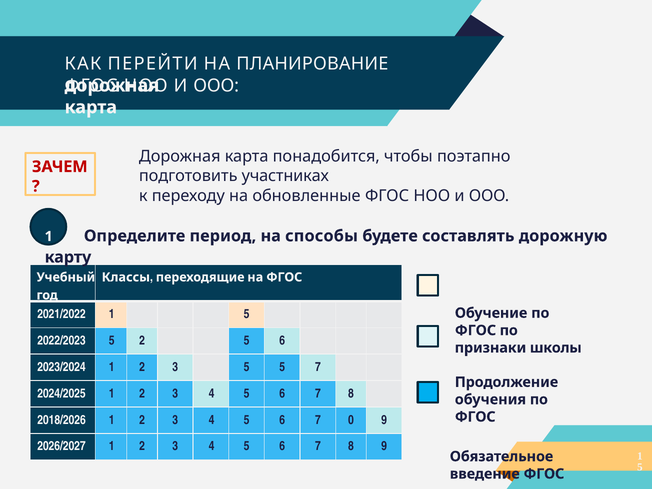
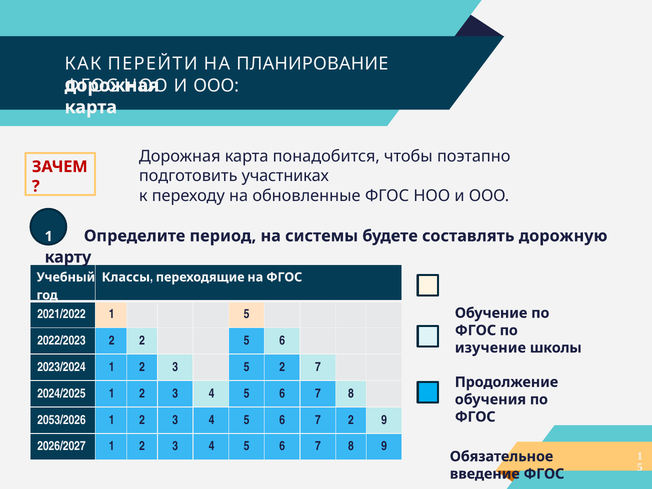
способы: способы -> системы (322, 236)
2022/2023 5: 5 -> 2 (112, 341)
признаки: признаки -> изучение (490, 348)
5 5: 5 -> 2 (282, 367)
2018/2026: 2018/2026 -> 2053/2026 (62, 420)
7 0: 0 -> 2 (351, 420)
